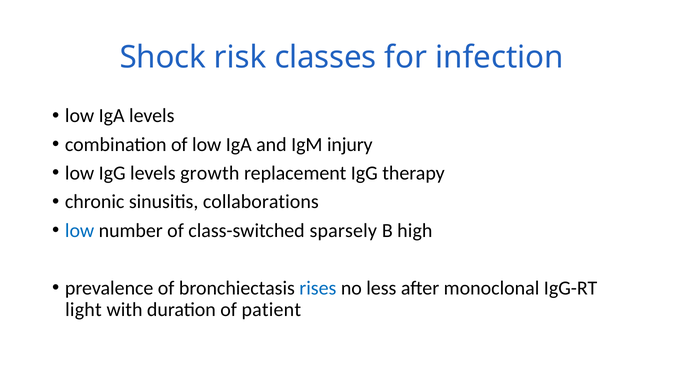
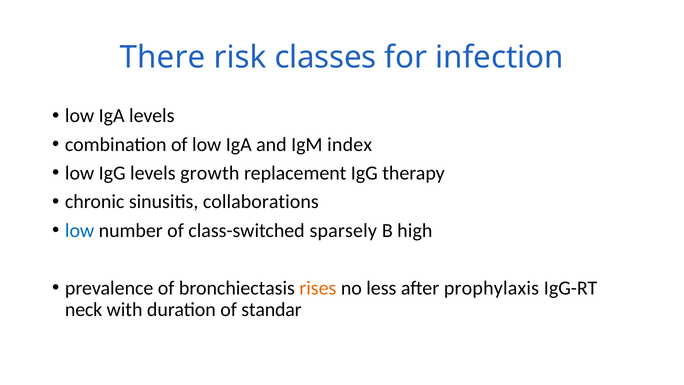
Shock: Shock -> There (162, 57)
injury: injury -> index (350, 144)
rises colour: blue -> orange (318, 288)
monoclonal: monoclonal -> prophylaxis (491, 288)
light: light -> neck (84, 309)
patient: patient -> standar (272, 309)
